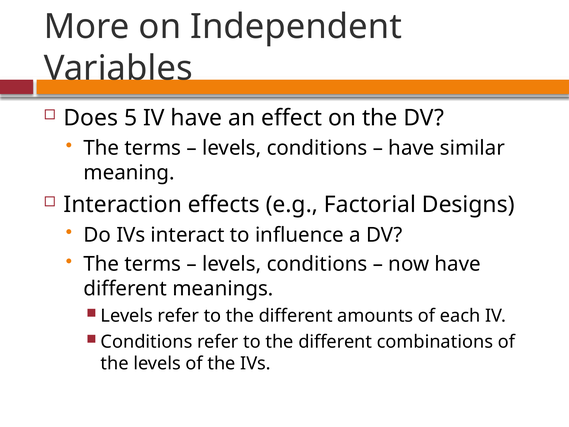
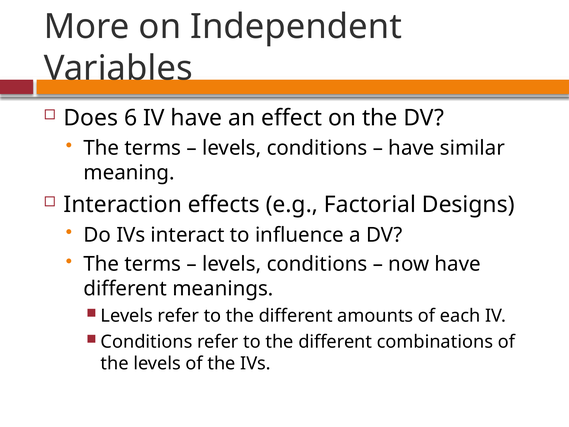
5: 5 -> 6 (131, 118)
